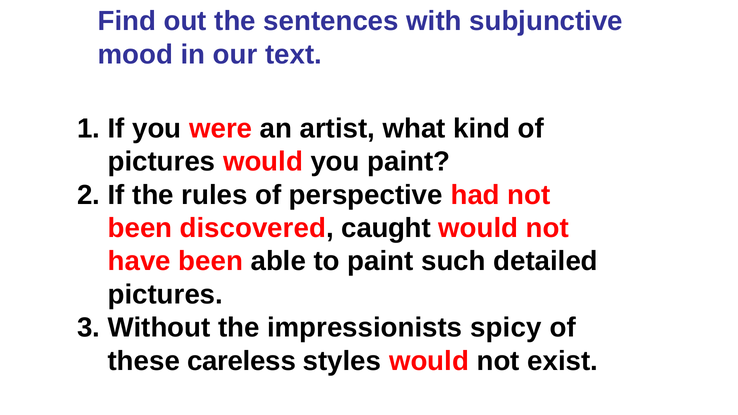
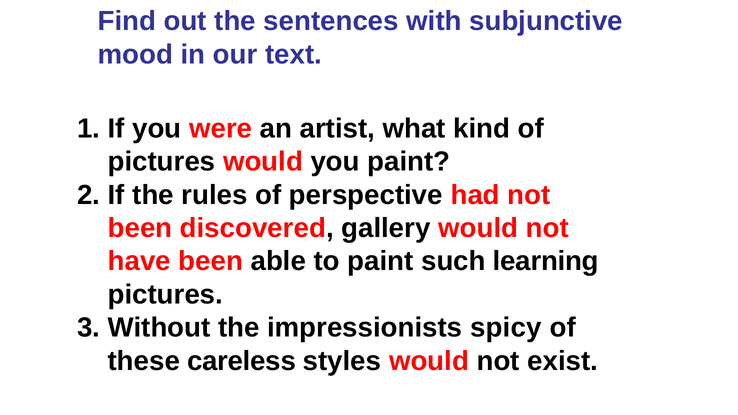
caught: caught -> gallery (386, 228)
detailed: detailed -> learning (546, 261)
